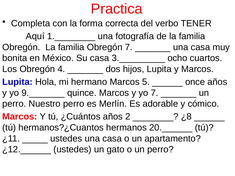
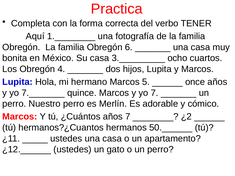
Obregón 7: 7 -> 6 (129, 47)
9._______: 9._______ -> 7._______ (43, 93)
años 2: 2 -> 7 (128, 117)
¿8: ¿8 -> ¿2 (186, 117)
20.______: 20.______ -> 50.______ (171, 128)
